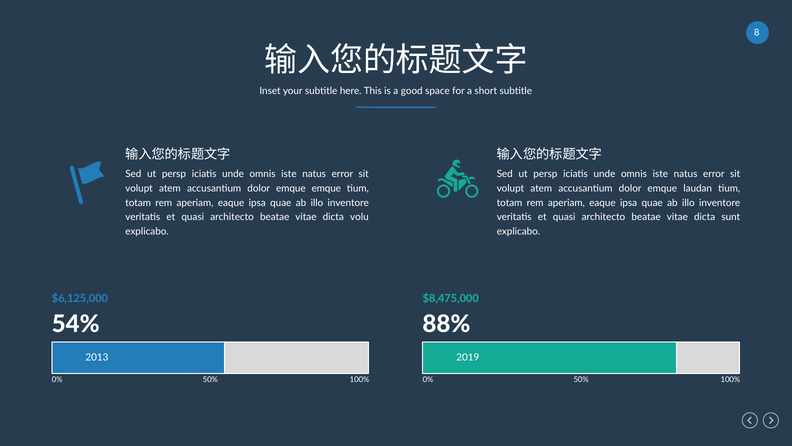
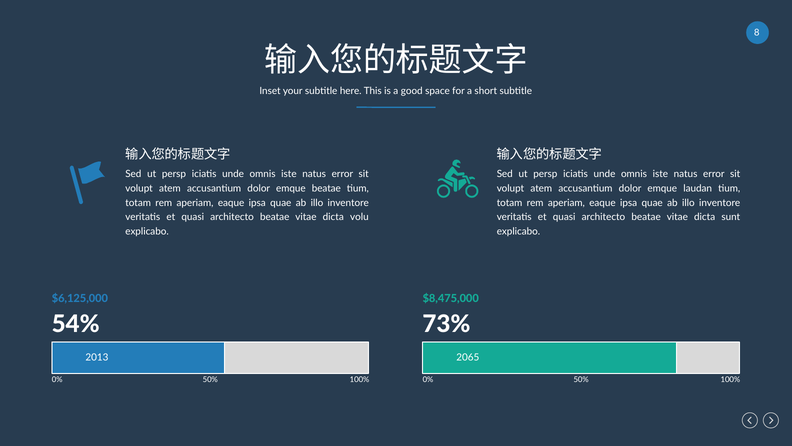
emque emque: emque -> beatae (326, 188)
88%: 88% -> 73% (446, 324)
2019: 2019 -> 2065 (468, 357)
